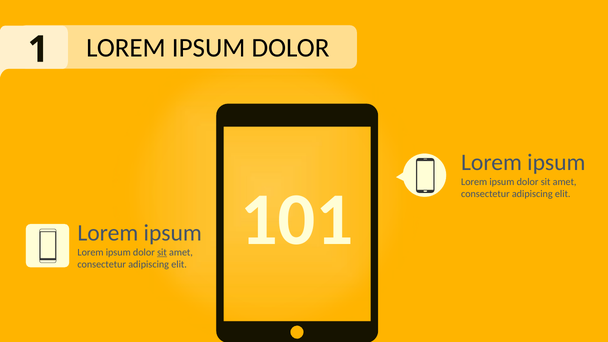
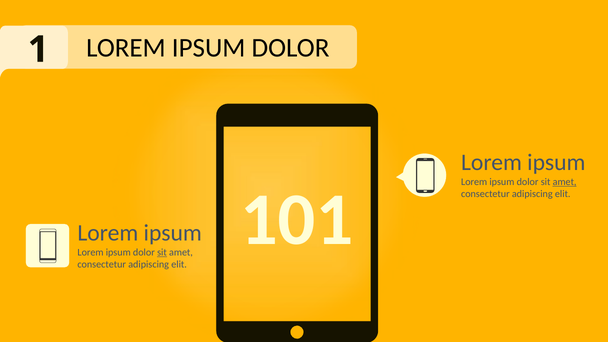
amet underline: none -> present (565, 182)
